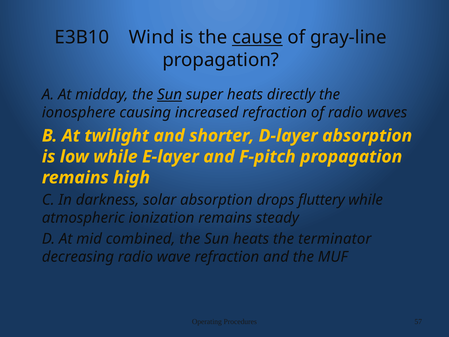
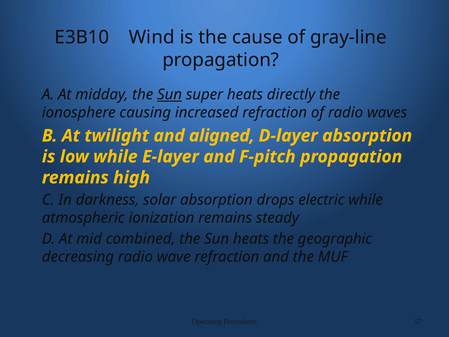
cause underline: present -> none (257, 37)
shorter: shorter -> aligned (222, 136)
fluttery: fluttery -> electric (321, 200)
terminator: terminator -> geographic (335, 239)
